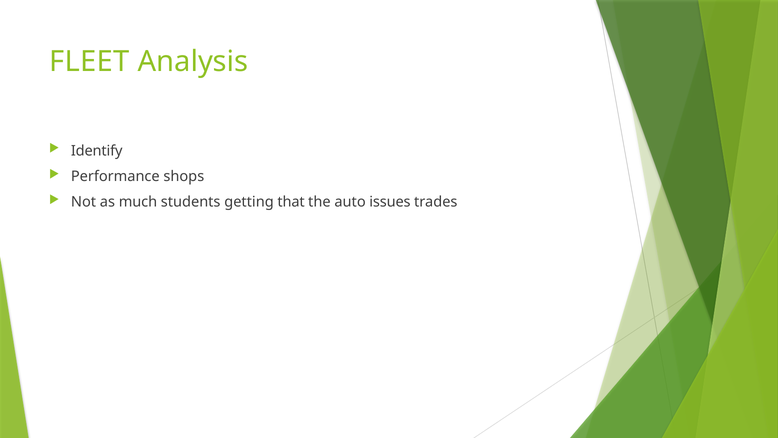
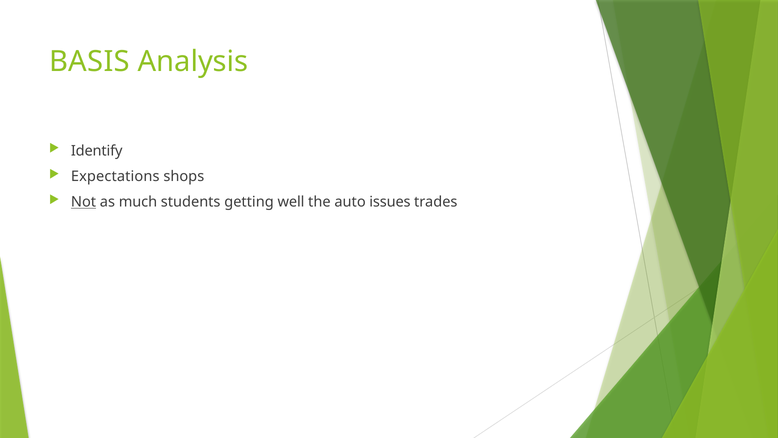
FLEET: FLEET -> BASIS (89, 61)
Performance: Performance -> Expectations (115, 176)
Not underline: none -> present (84, 202)
that: that -> well (291, 202)
